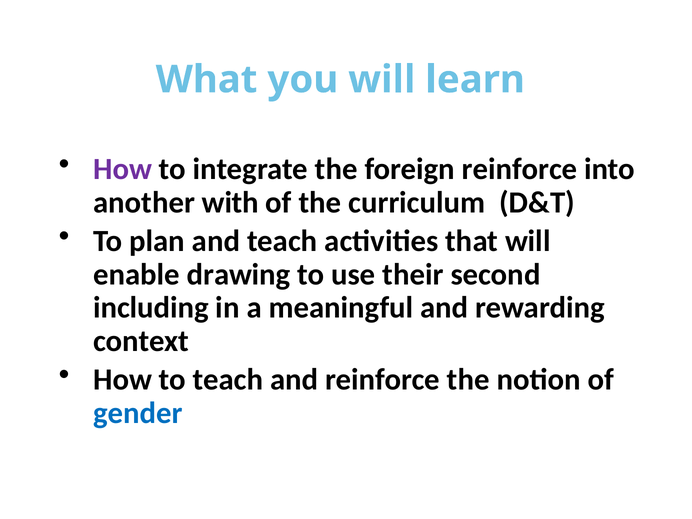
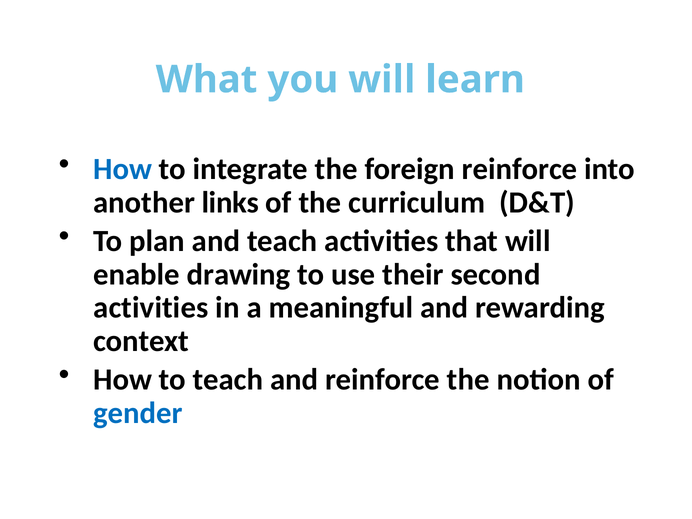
How colour: purple -> blue (123, 169)
with: with -> links (230, 202)
including: including -> activities (151, 308)
